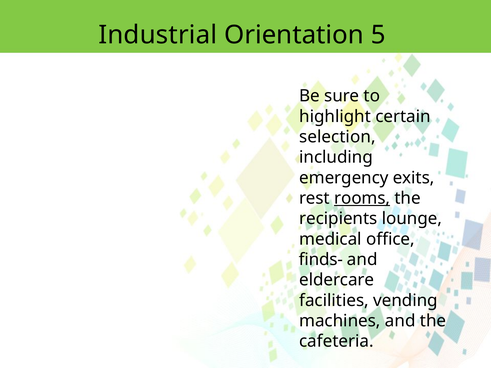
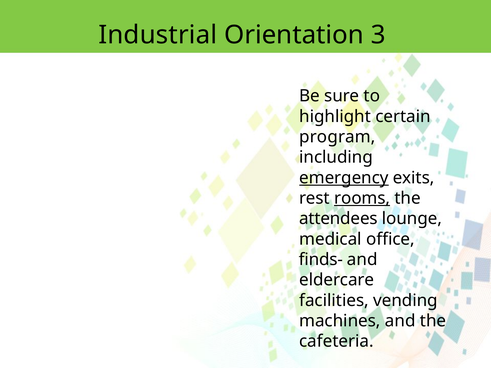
5: 5 -> 3 (378, 35)
selection: selection -> program (337, 137)
emergency underline: none -> present (344, 178)
recipients: recipients -> attendees (338, 219)
